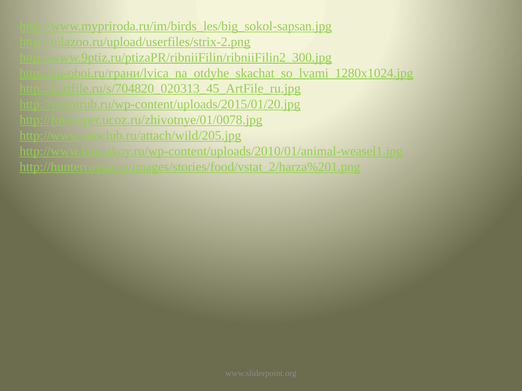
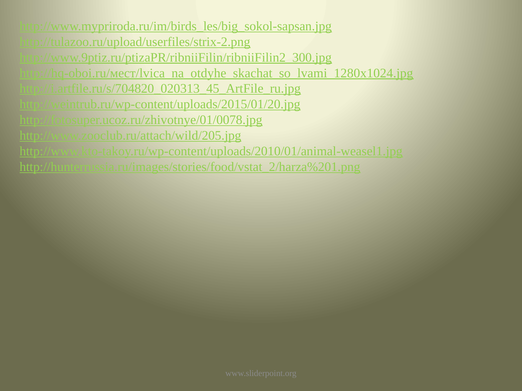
http://hq-oboi.ru/грани/lvica_na_otdyhe_skachat_so_lvami_1280x1024.jpg: http://hq-oboi.ru/грани/lvica_na_otdyhe_skachat_so_lvami_1280x1024.jpg -> http://hq-oboi.ru/мест/lvica_na_otdyhe_skachat_so_lvami_1280x1024.jpg (216, 73)
